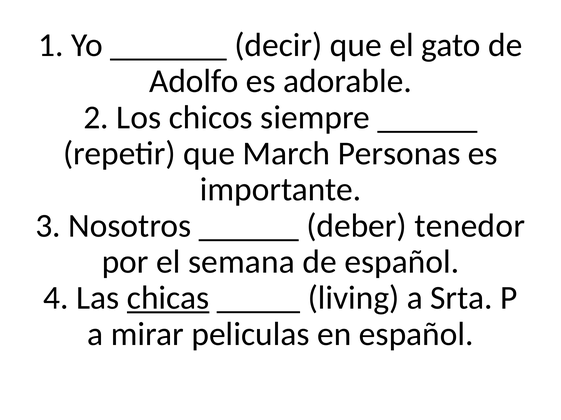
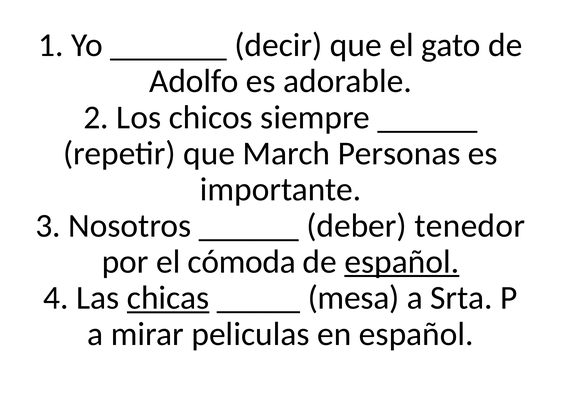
semana: semana -> cómoda (242, 262)
español underline: none -> present (402, 262)
living: living -> mesa (354, 298)
